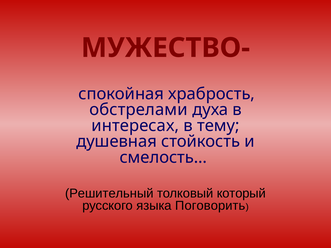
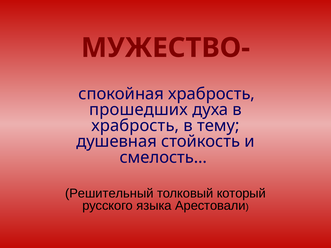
обстрелами: обстрелами -> прошедших (139, 110)
интересах: интересах -> храбрость (135, 126)
Поговорить: Поговорить -> Арестовали (210, 206)
